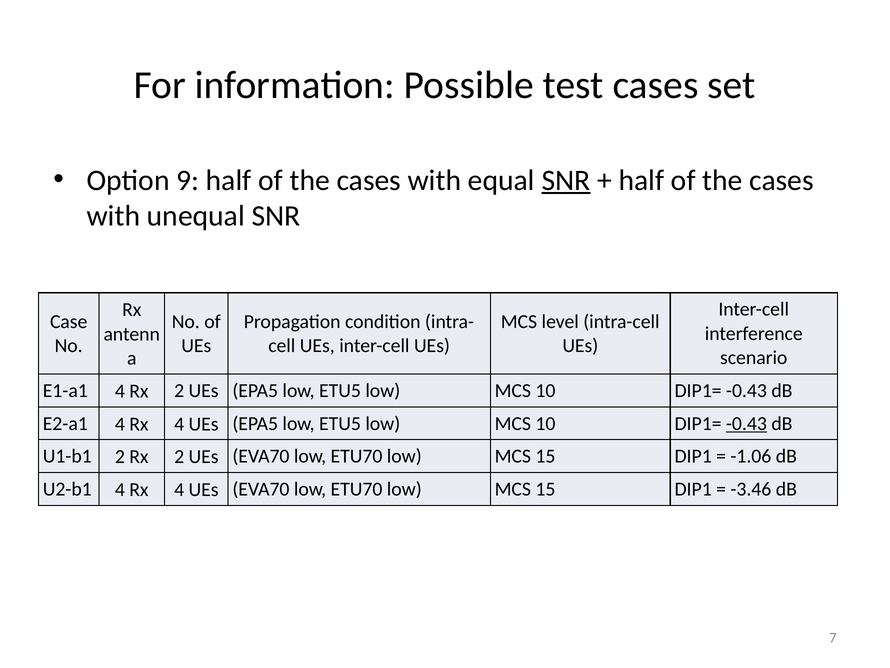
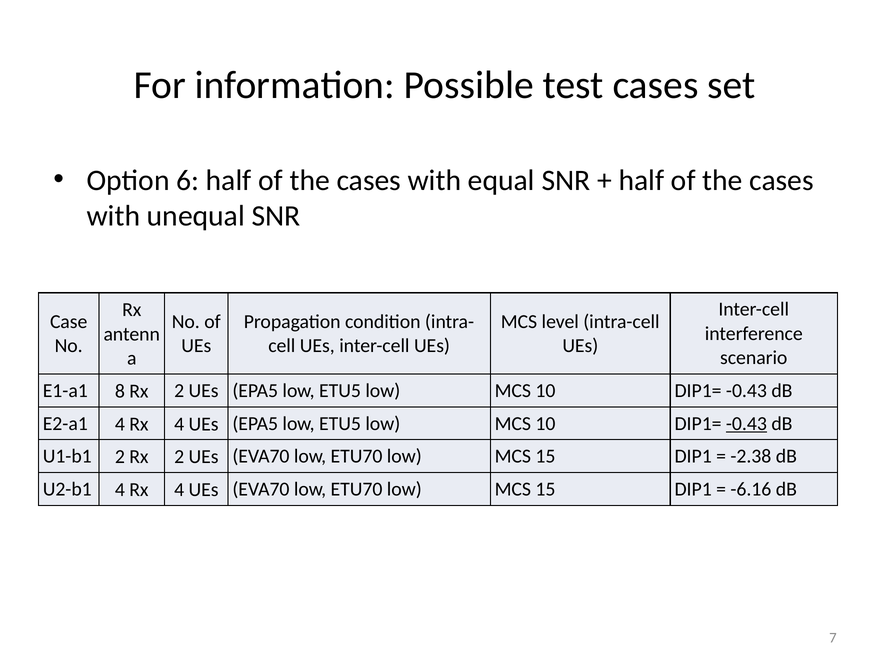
9: 9 -> 6 (188, 180)
SNR underline: present -> none (566, 180)
E1-a1 4: 4 -> 8 (120, 391)
-1.06: -1.06 -> -2.38 (751, 456)
-3.46: -3.46 -> -6.16 (751, 489)
